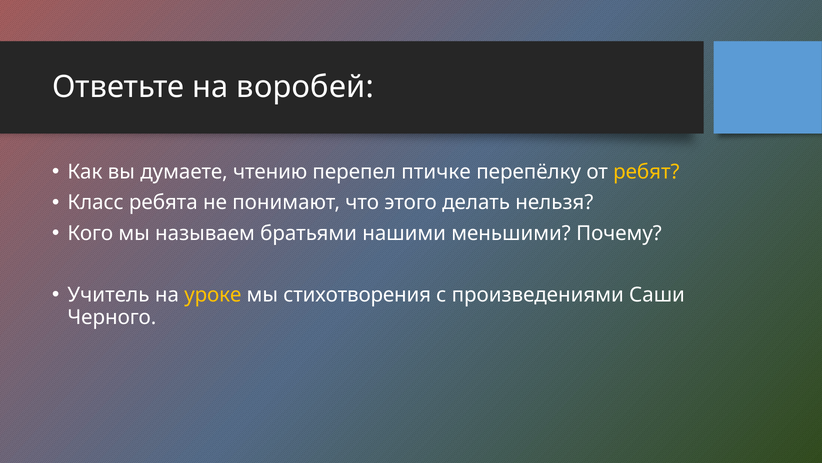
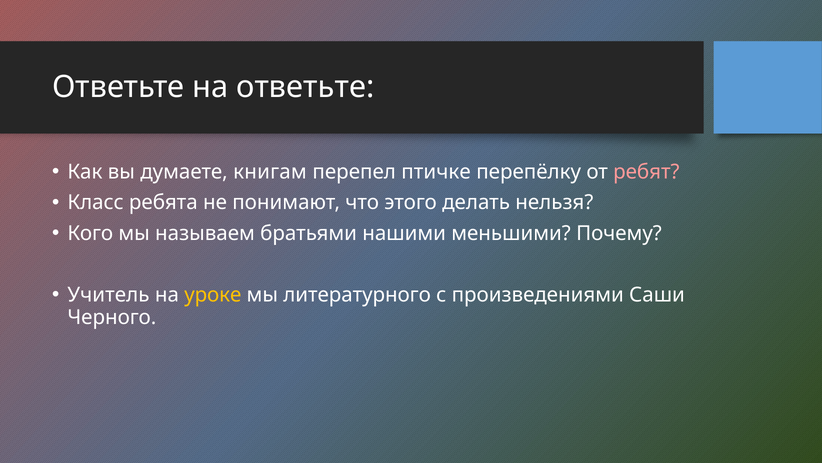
на воробей: воробей -> ответьте (305, 87)
чтению: чтению -> книгам (270, 172)
ребят colour: yellow -> pink (646, 172)
стихотворения: стихотворения -> литературного (357, 295)
